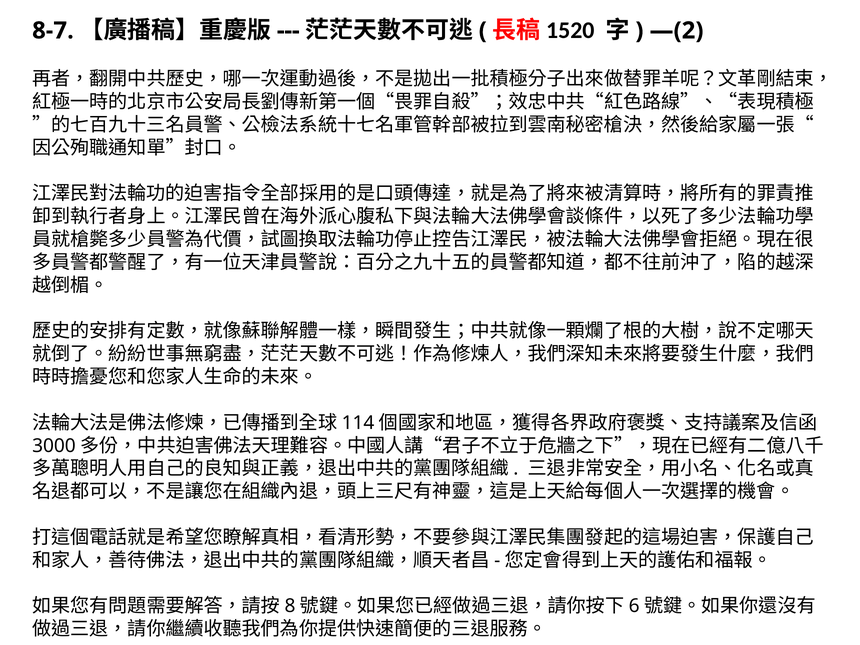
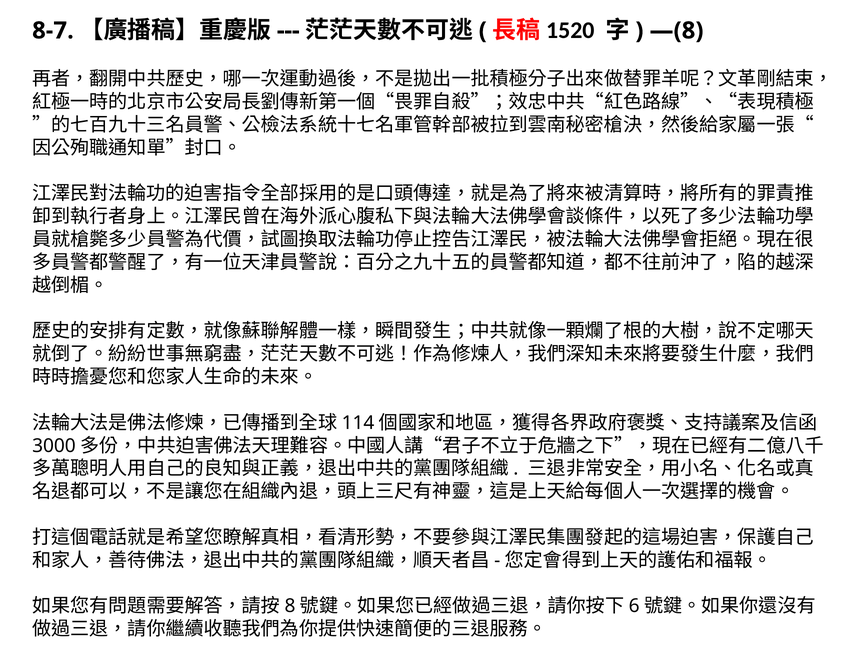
—(2: —(2 -> —(8 (677, 31)
